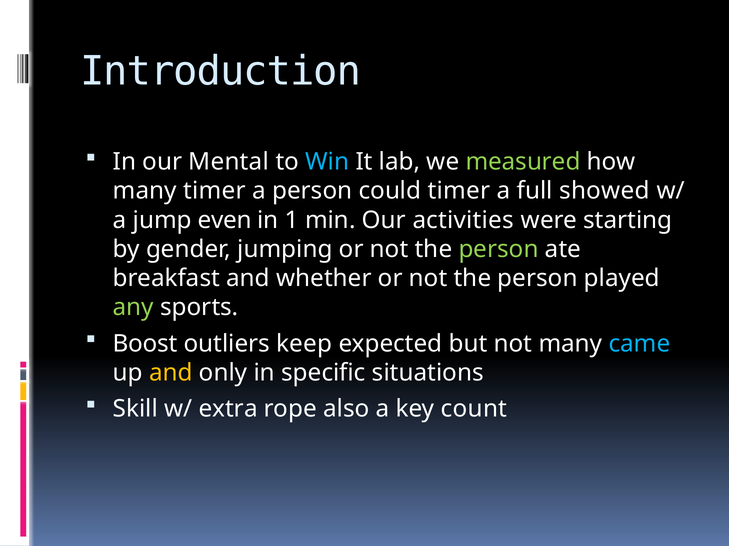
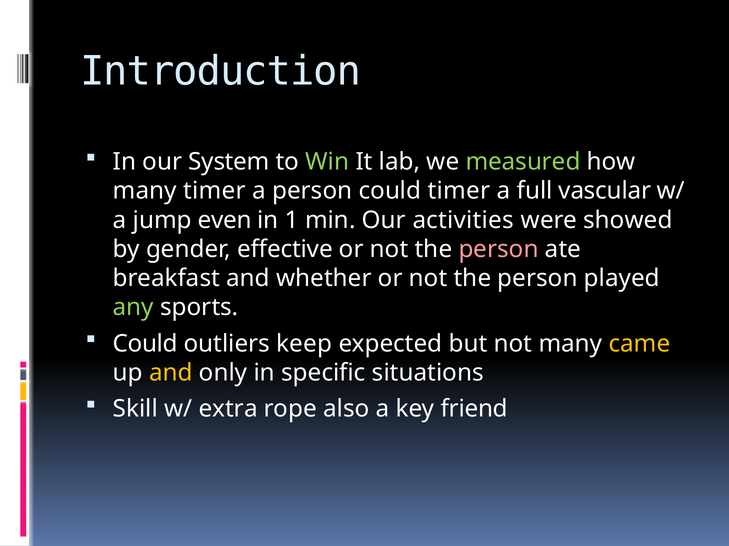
Mental: Mental -> System (229, 162)
Win colour: light blue -> light green (327, 162)
showed: showed -> vascular (605, 191)
starting: starting -> showed (628, 220)
jumping: jumping -> effective (285, 250)
person colour: light green -> pink (499, 250)
Boost: Boost -> Could (145, 344)
came colour: light blue -> yellow (639, 344)
count: count -> friend (474, 410)
